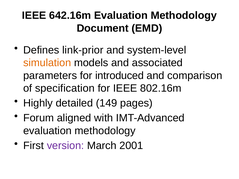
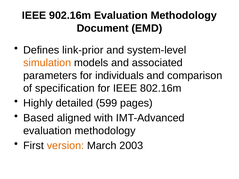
642.16m: 642.16m -> 902.16m (70, 15)
introduced: introduced -> individuals (120, 76)
149: 149 -> 599 (107, 103)
Forum: Forum -> Based (39, 118)
version colour: purple -> orange (65, 146)
2001: 2001 -> 2003 (131, 146)
